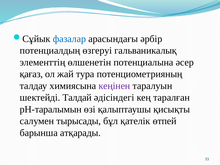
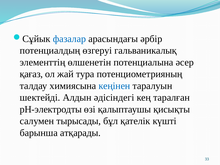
кеңінен colour: purple -> blue (114, 86)
Талдай: Талдай -> Алдын (77, 98)
рН-таралымын: рН-таралымын -> рН-электродты (51, 109)
өтпей: өтпей -> күшті (165, 121)
